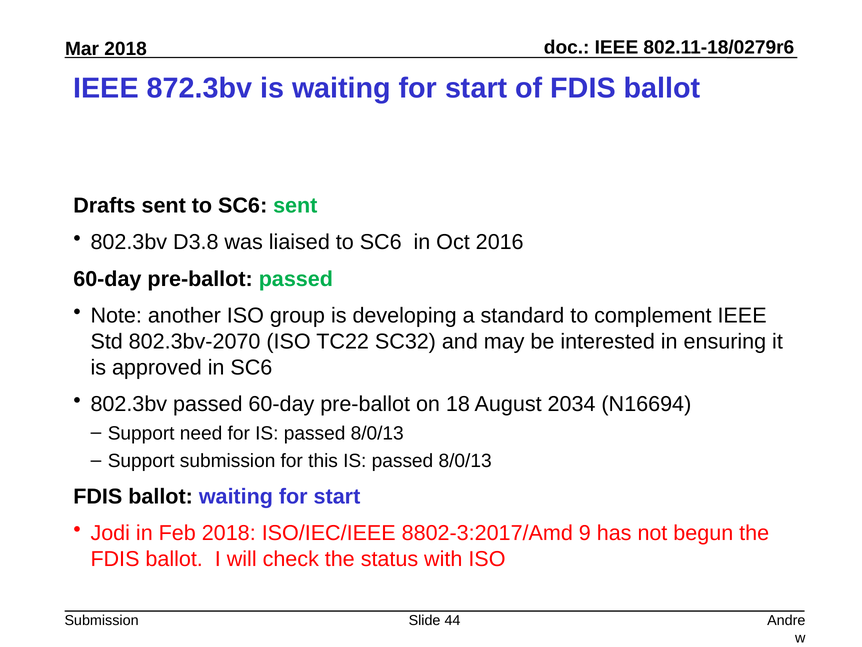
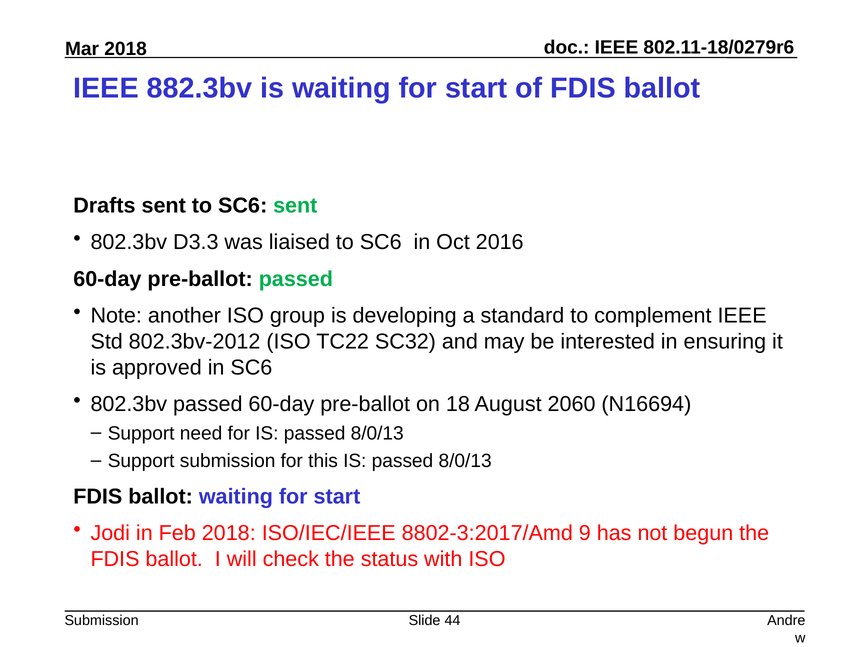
872.3bv: 872.3bv -> 882.3bv (199, 88)
D3.8: D3.8 -> D3.3 (196, 242)
802.3bv-2070: 802.3bv-2070 -> 802.3bv-2012 (195, 341)
2034: 2034 -> 2060 (572, 404)
